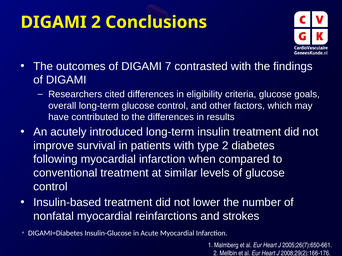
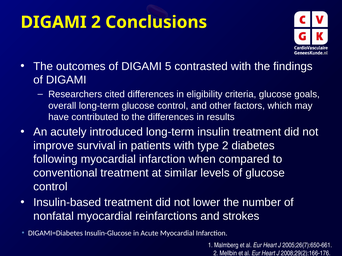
7: 7 -> 5 (168, 66)
